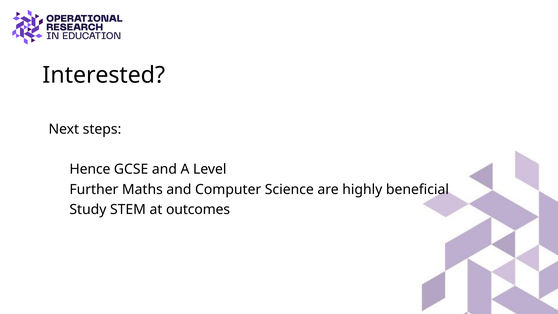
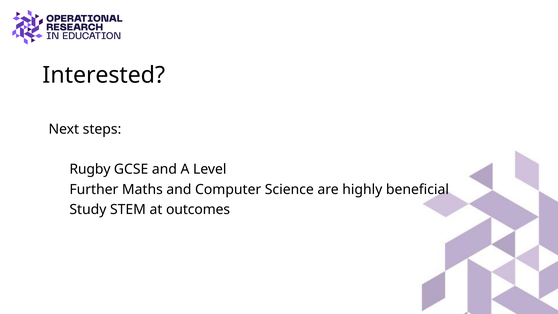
Hence: Hence -> Rugby (90, 169)
